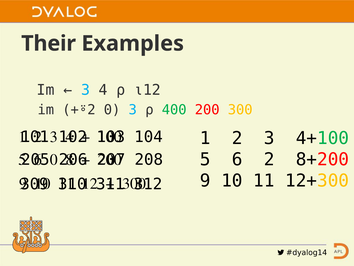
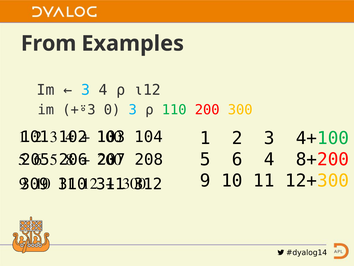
Their: Their -> From (49, 43)
+⍤2: +⍤2 -> +⍤3 (79, 110)
400: 400 -> 110 (174, 110)
6 2: 2 -> 4 (269, 159)
0: 0 -> 5 (54, 159)
